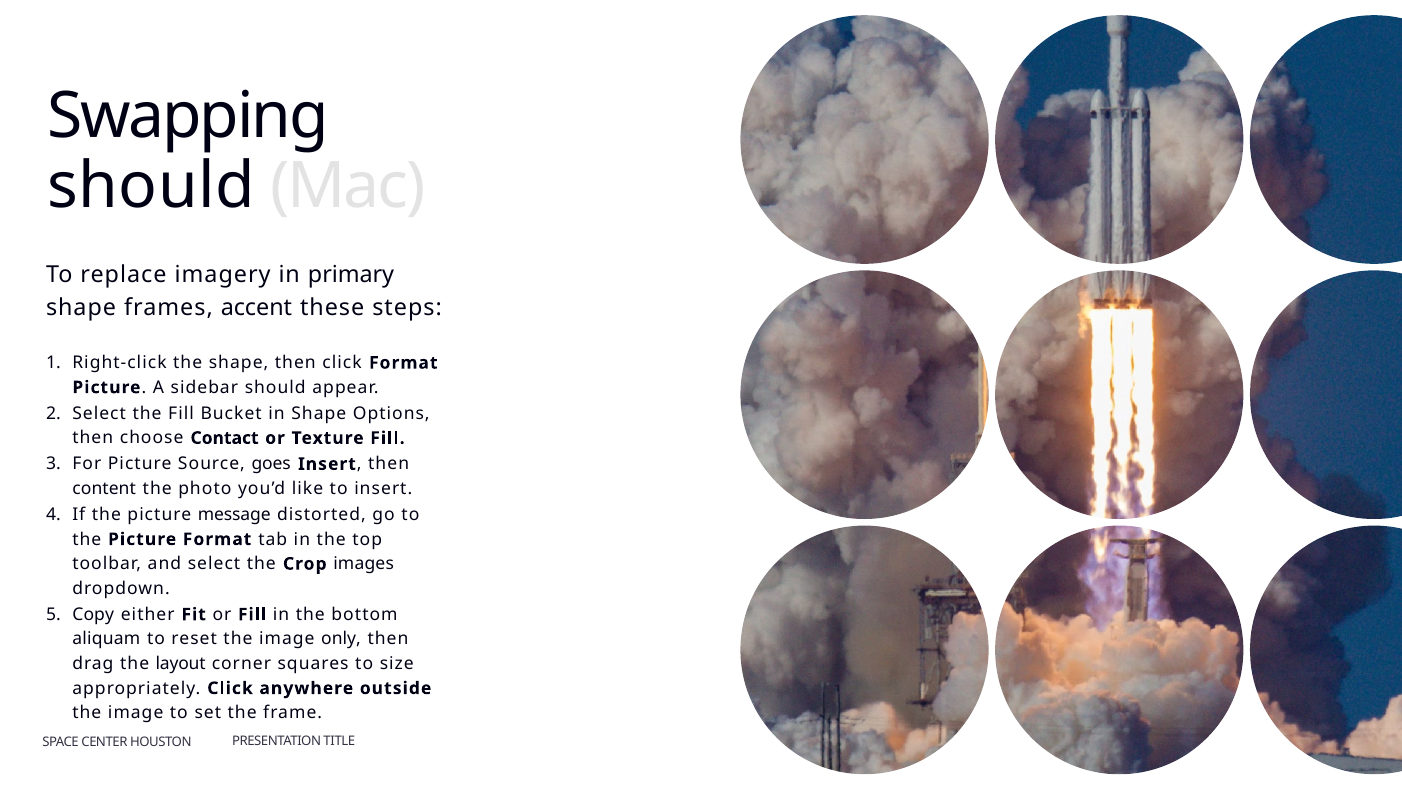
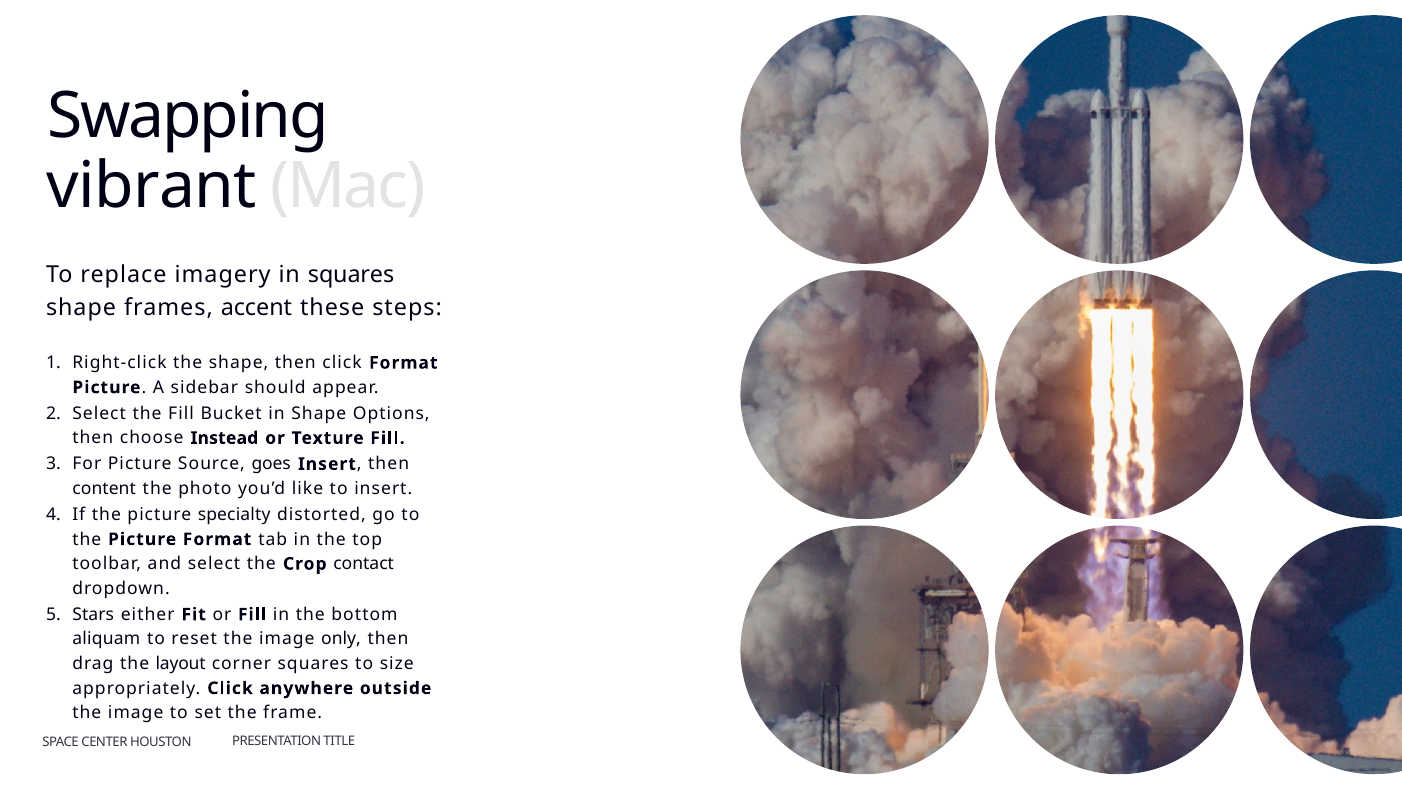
should: should -> vibrant (152, 186)
in primary: primary -> squares (351, 275)
Contact: Contact -> Instead (224, 438)
message: message -> specialty (234, 514)
images: images -> contact (364, 564)
Copy: Copy -> Stars (93, 614)
